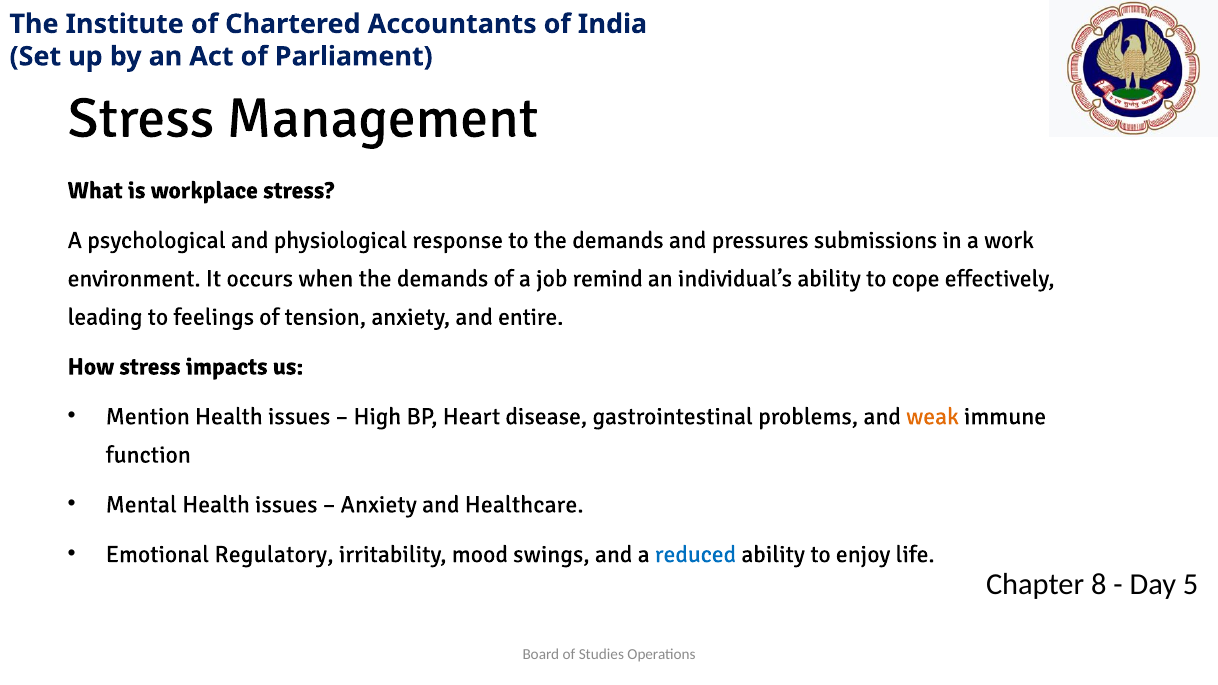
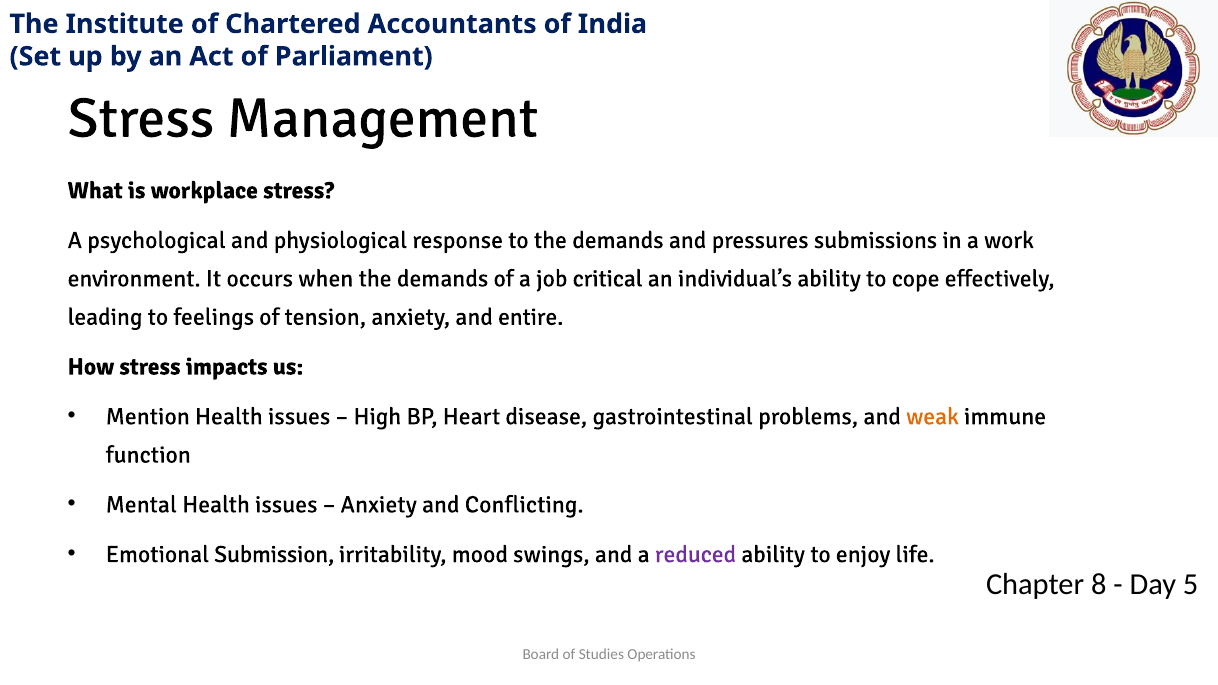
remind: remind -> critical (608, 279)
Healthcare: Healthcare -> Conflicting (524, 505)
Regulatory: Regulatory -> Submission (274, 554)
reduced colour: blue -> purple (696, 554)
